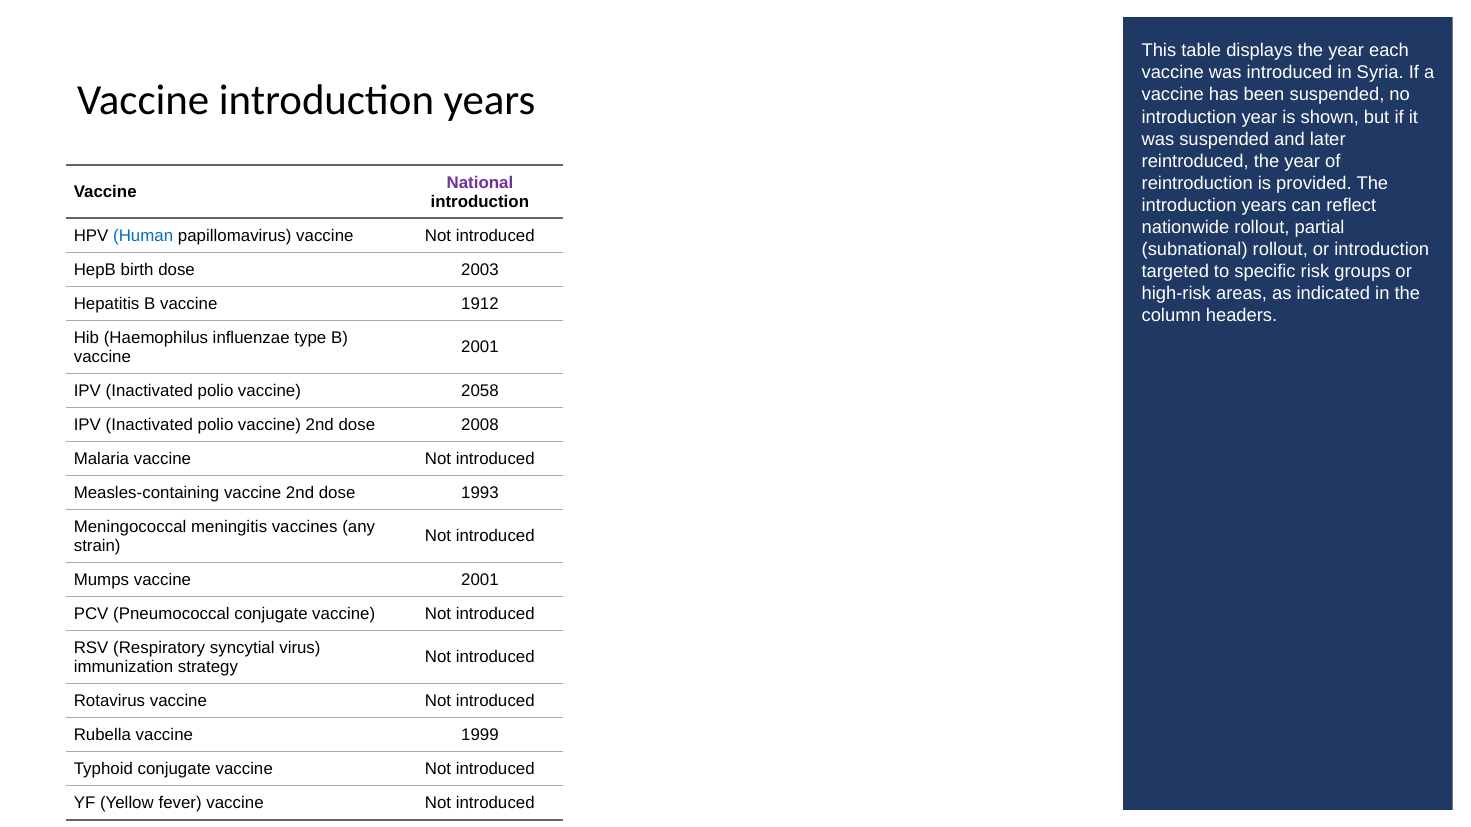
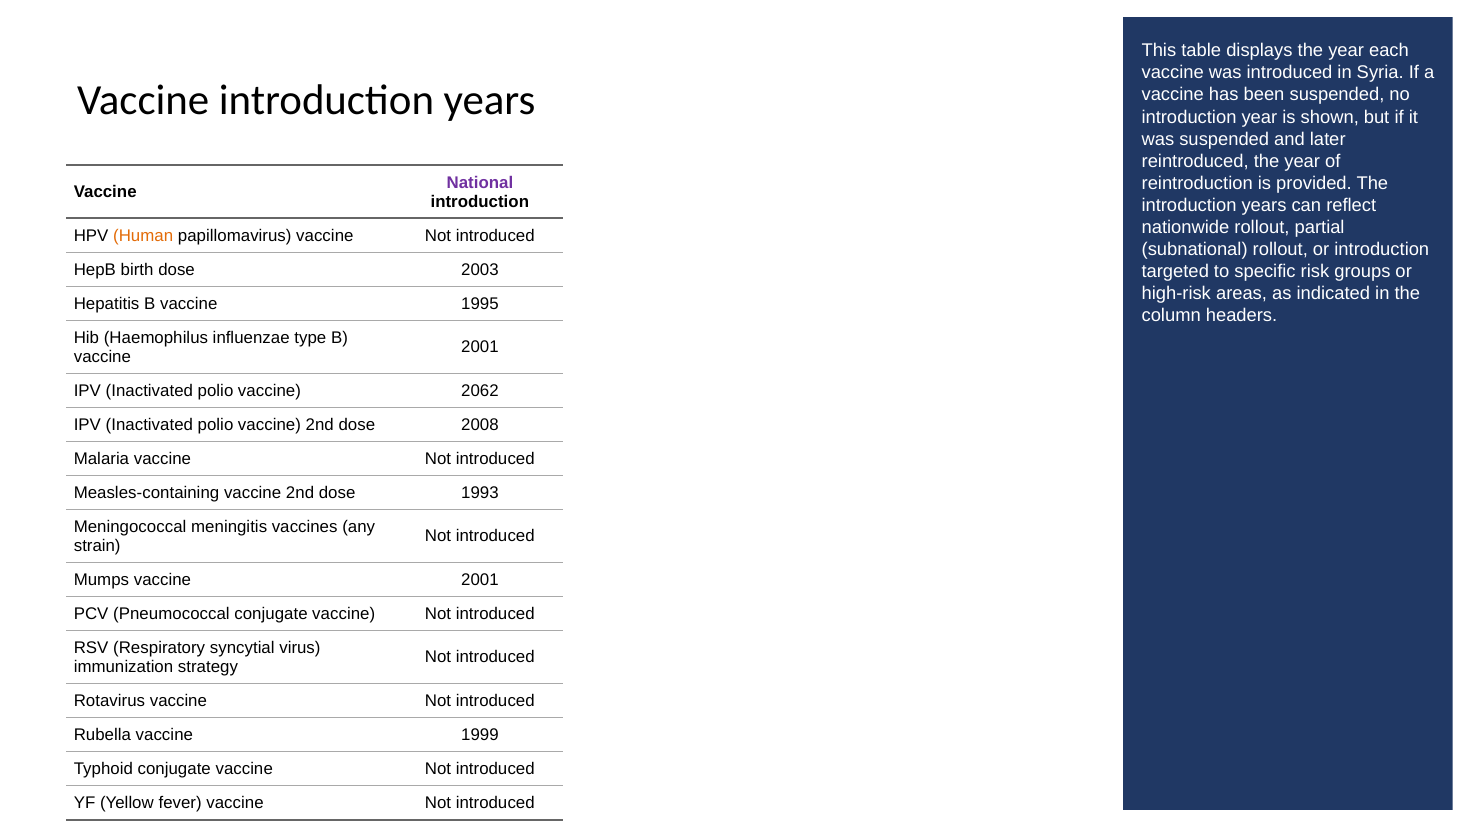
Human colour: blue -> orange (143, 236)
1912: 1912 -> 1995 (480, 304)
2058: 2058 -> 2062 (480, 391)
